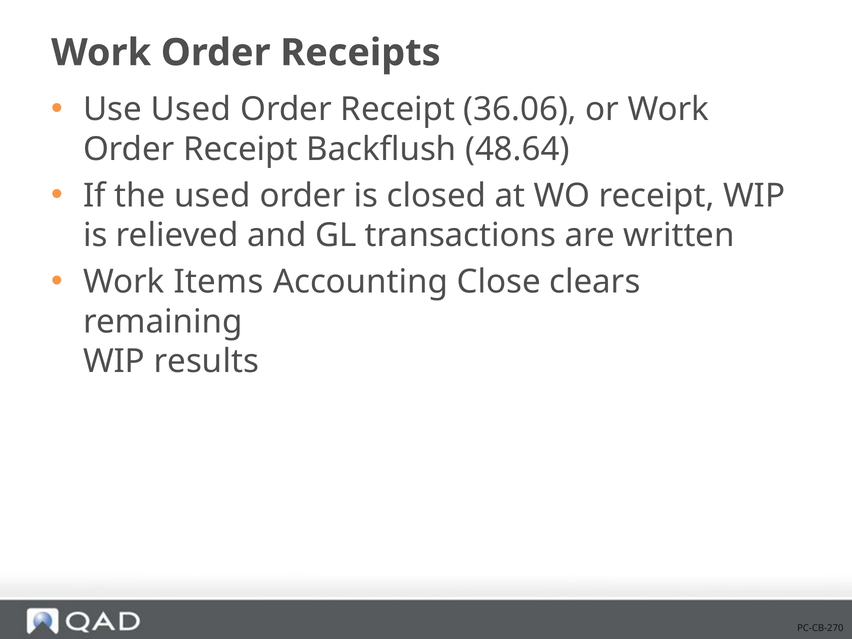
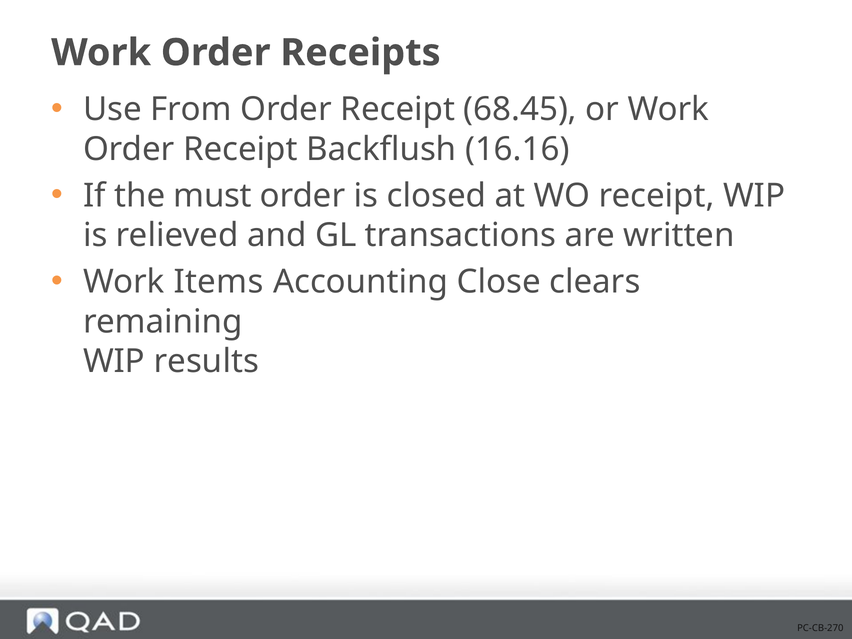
Use Used: Used -> From (191, 110)
36.06: 36.06 -> 68.45 (520, 110)
48.64: 48.64 -> 16.16 (517, 149)
the used: used -> must (213, 196)
